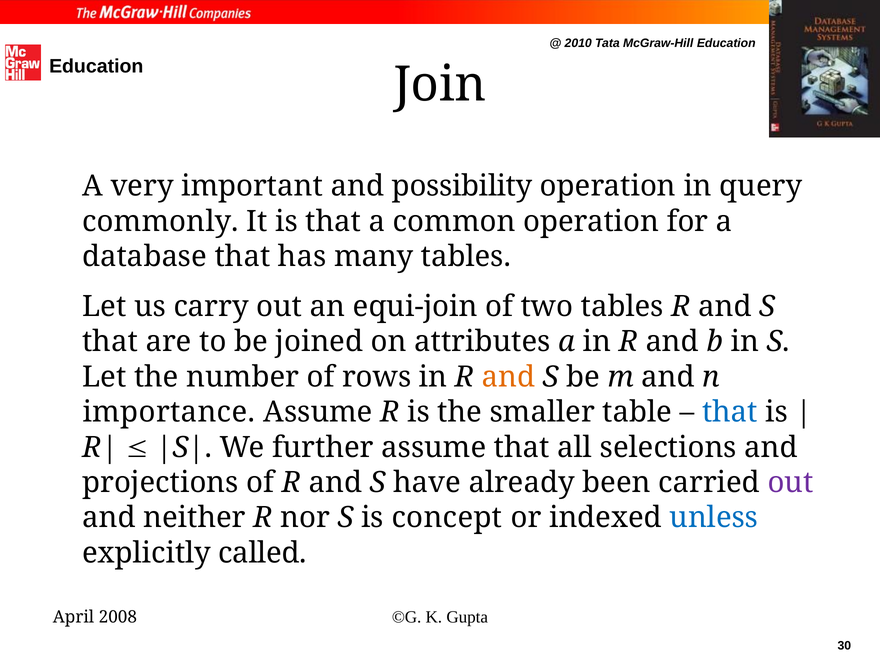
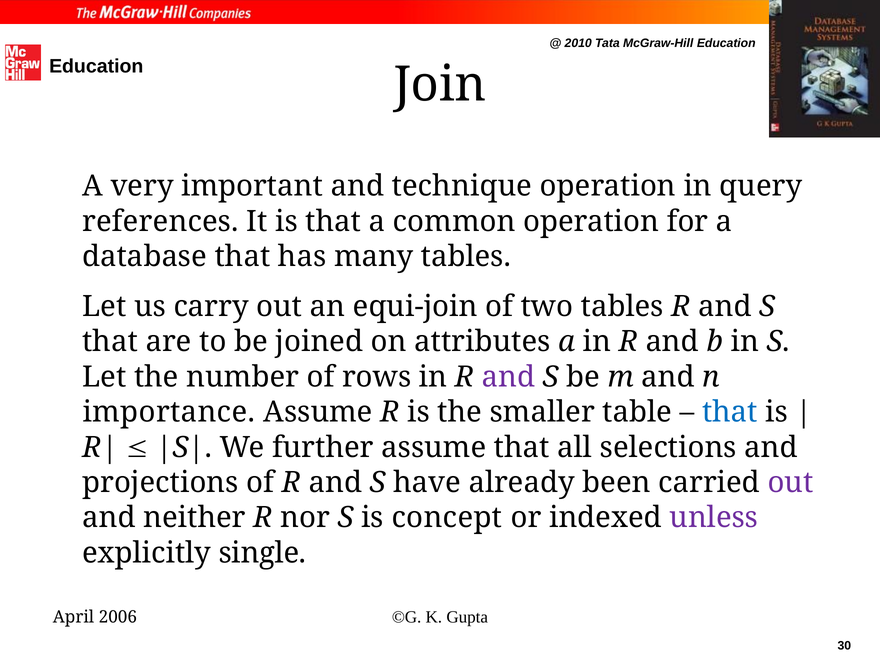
possibility: possibility -> technique (462, 186)
commonly: commonly -> references (160, 221)
and colour: orange -> purple (509, 377)
unless colour: blue -> purple (714, 518)
called: called -> single (262, 553)
2008: 2008 -> 2006 (118, 617)
